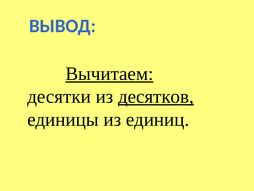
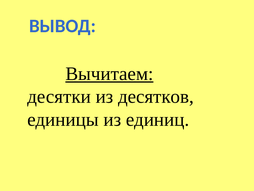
десятков underline: present -> none (156, 96)
